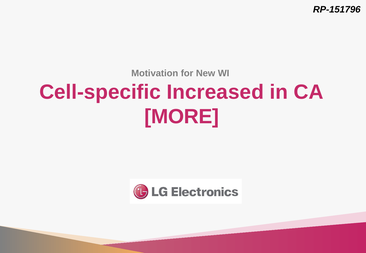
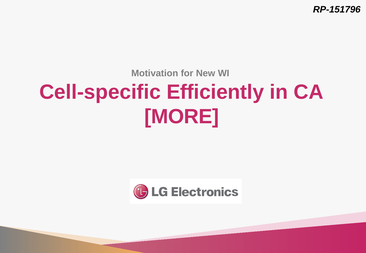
Increased: Increased -> Efficiently (215, 92)
